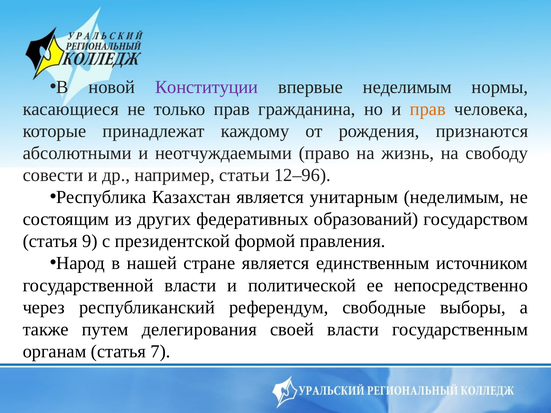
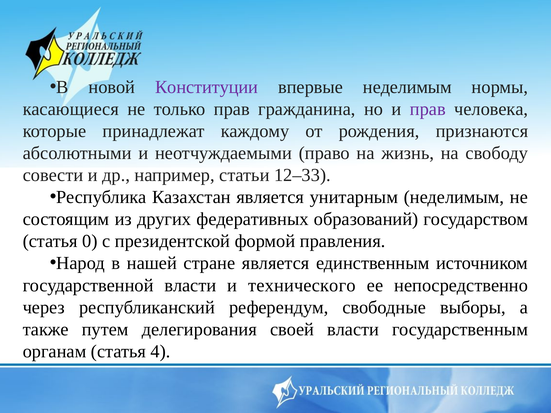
прав colour: orange -> purple (428, 109)
12–96: 12–96 -> 12–33 (302, 175)
9: 9 -> 0 (90, 241)
политической: политической -> технического (302, 285)
7: 7 -> 4 (160, 352)
